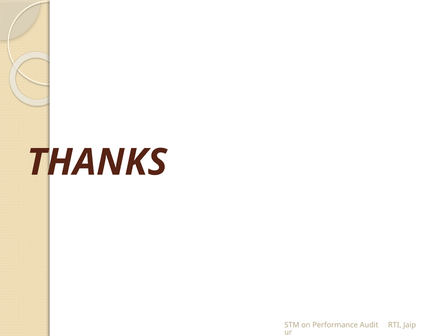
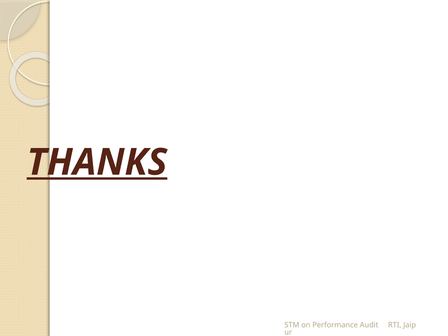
THANKS underline: none -> present (97, 162)
